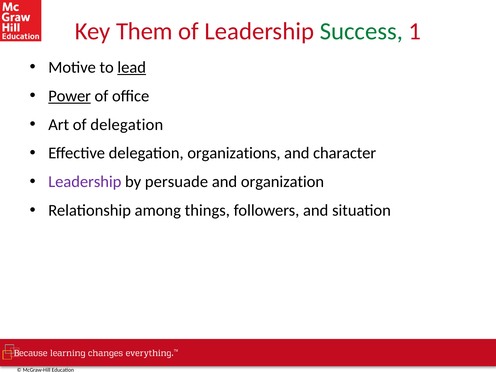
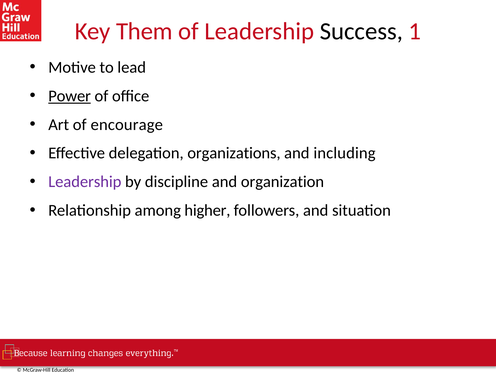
Success colour: green -> black (361, 31)
lead underline: present -> none (132, 67)
of delegation: delegation -> encourage (127, 125)
character: character -> including (345, 153)
persuade: persuade -> discipline (177, 182)
things: things -> higher (207, 210)
